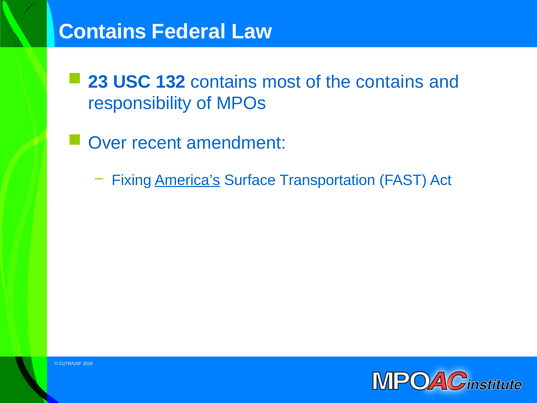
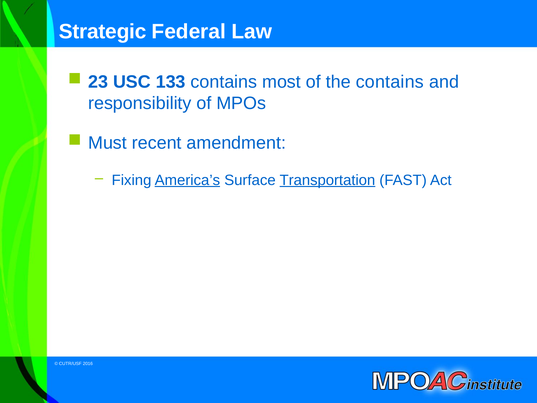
Contains: Contains -> Strategic (103, 31)
132: 132 -> 133 (171, 82)
Over: Over -> Must (108, 143)
Transportation underline: none -> present (327, 180)
